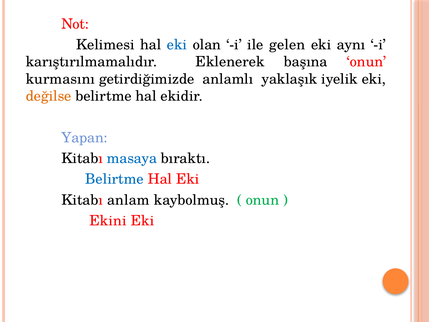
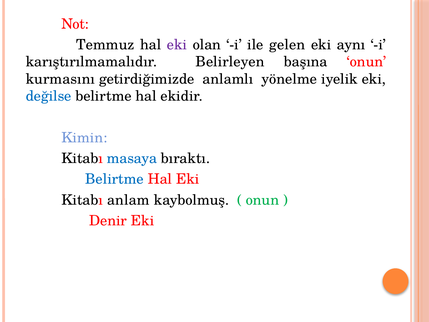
Kelimesi: Kelimesi -> Temmuz (105, 45)
eki colour: blue -> purple (177, 45)
Eklenerek: Eklenerek -> Belirleyen (230, 62)
yaklaşık: yaklaşık -> yönelme (289, 79)
değilse colour: orange -> blue (49, 96)
Yapan: Yapan -> Kimin (84, 138)
Ekini: Ekini -> Denir (108, 221)
